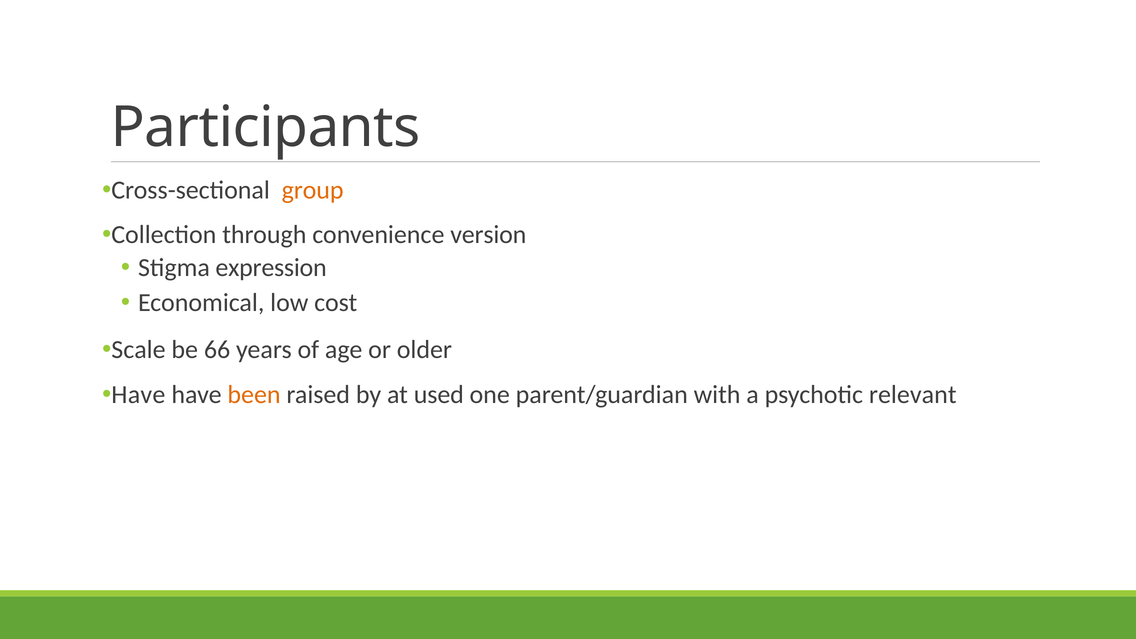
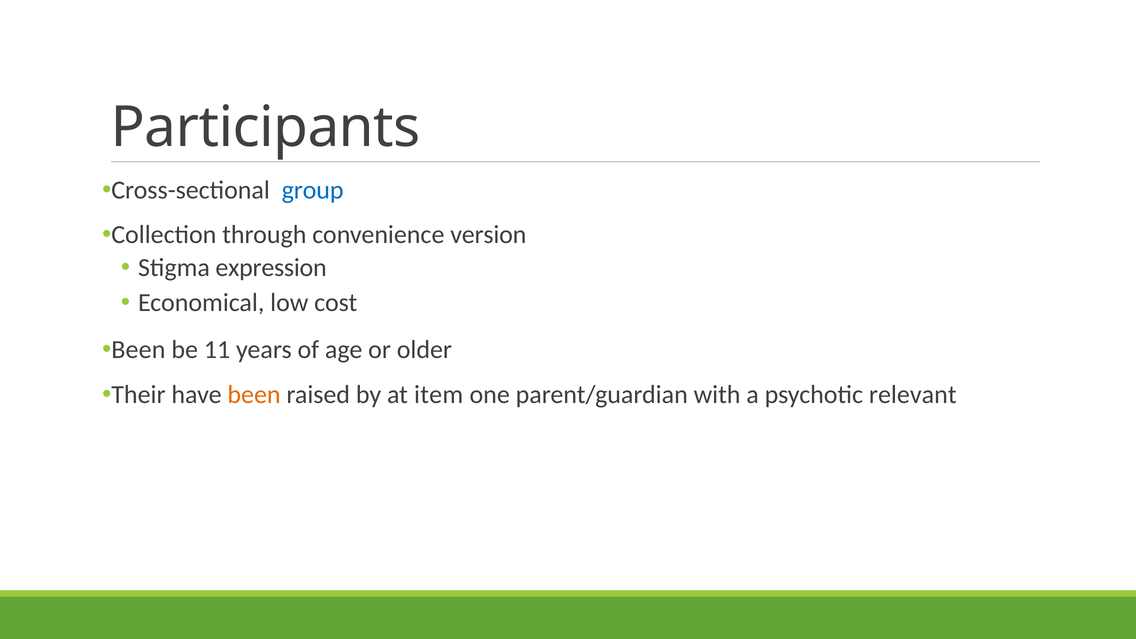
group colour: orange -> blue (313, 190)
Scale: Scale -> Been (138, 350)
66: 66 -> 11 (217, 350)
Have: Have -> Their (138, 394)
used: used -> item (439, 394)
